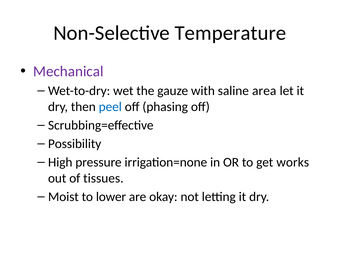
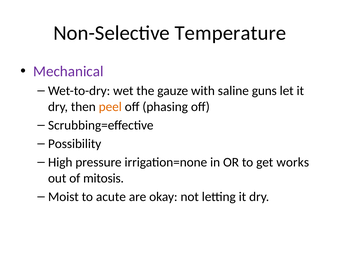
area: area -> guns (264, 91)
peel colour: blue -> orange (110, 107)
tissues: tissues -> mitosis (104, 178)
lower: lower -> acute (111, 197)
